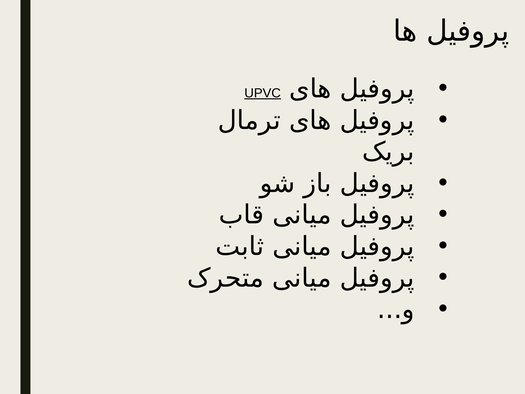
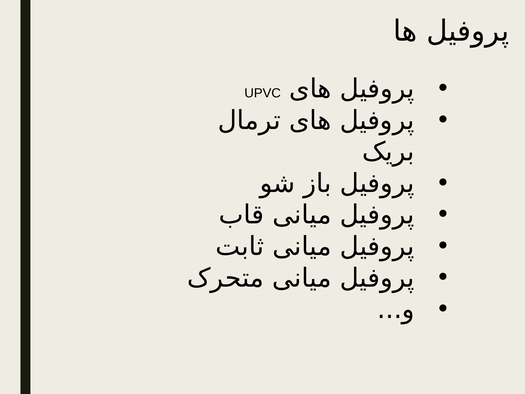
UPVC underline: present -> none (263, 93)
